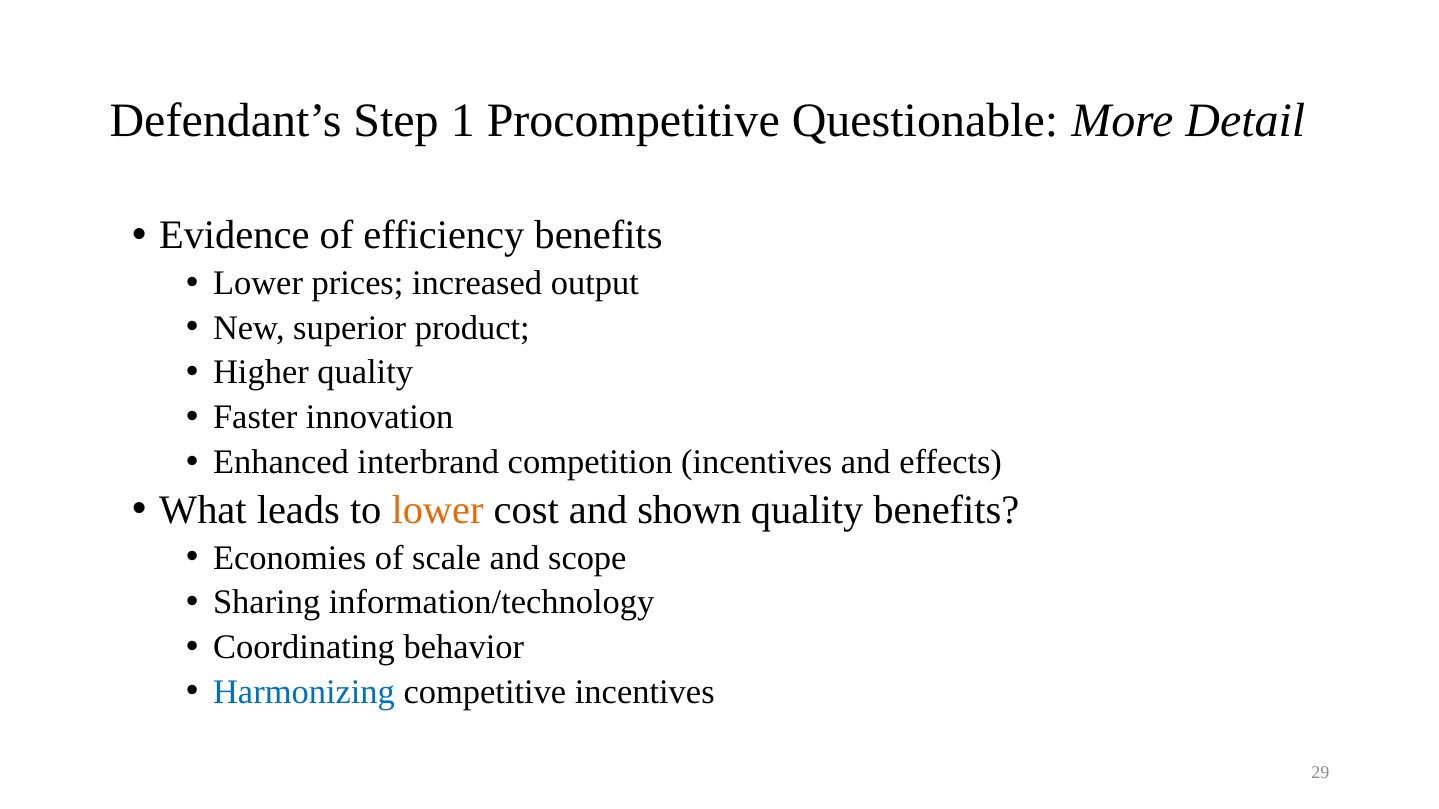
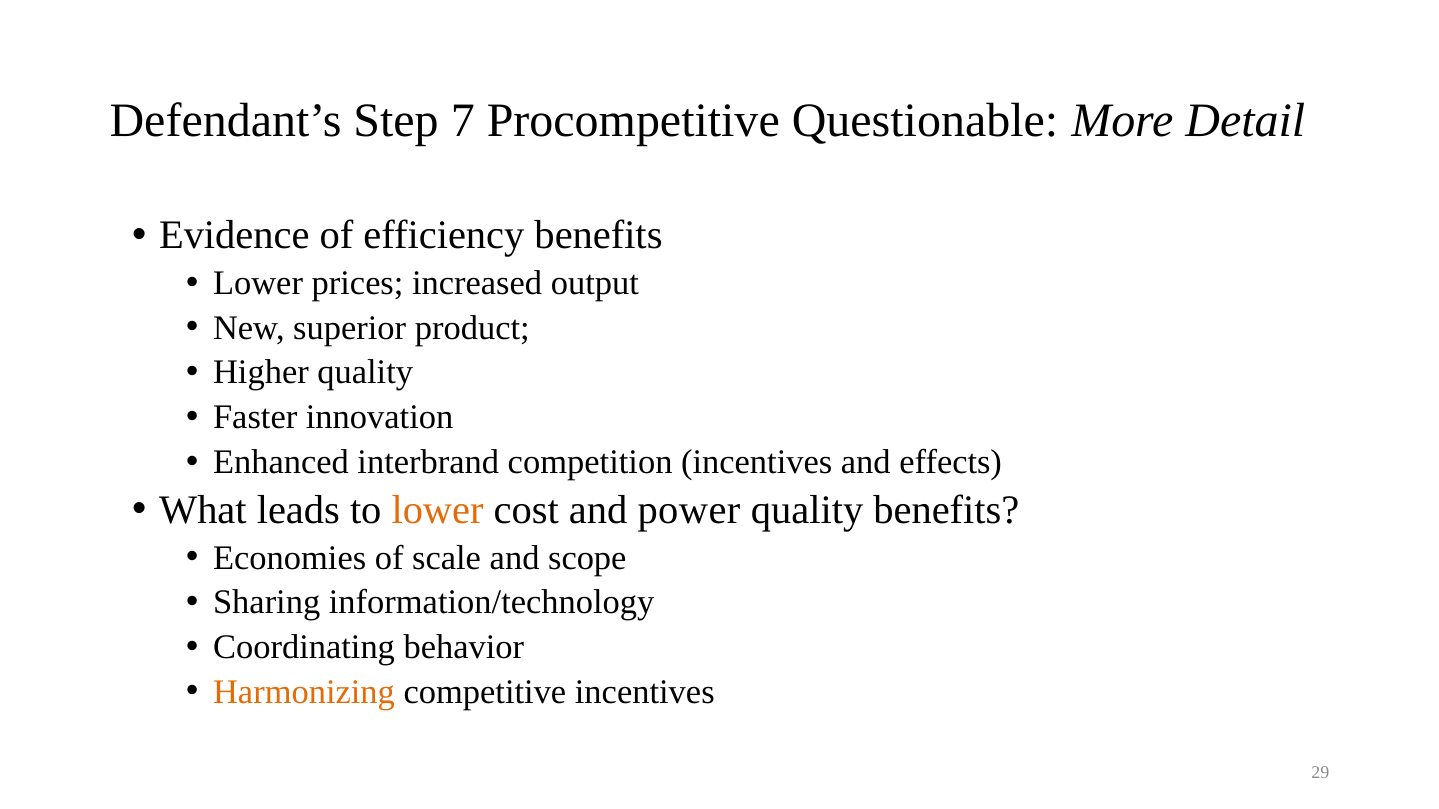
1: 1 -> 7 (463, 121)
shown: shown -> power (689, 510)
Harmonizing colour: blue -> orange (304, 692)
